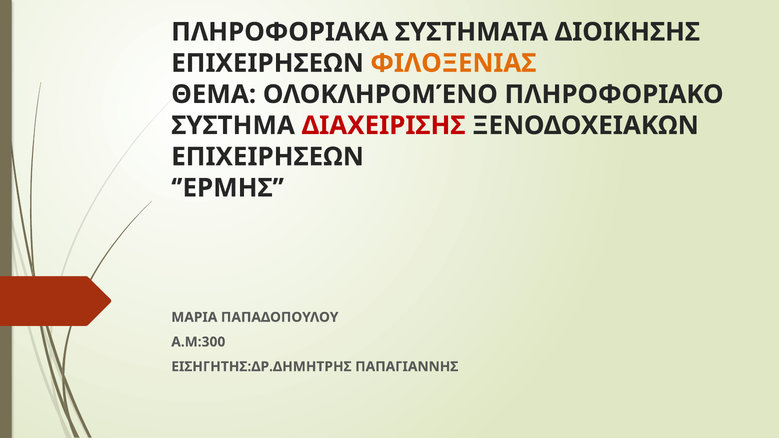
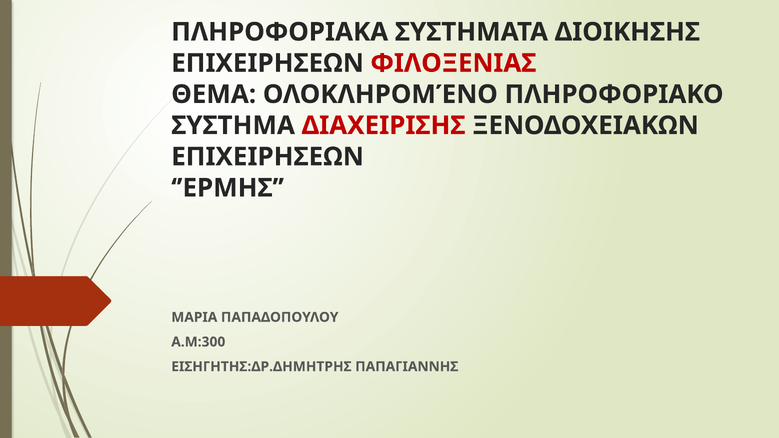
ΦΙΛΟΞΕΝΙΑΣ colour: orange -> red (453, 63)
